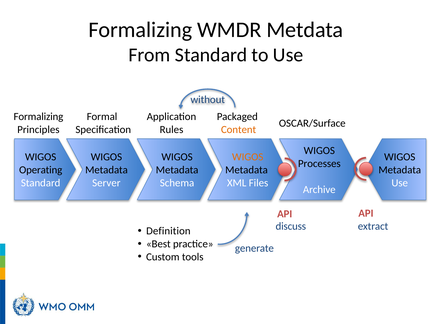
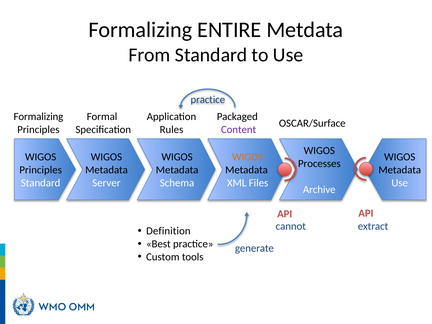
WMDR: WMDR -> ENTIRE (229, 30)
without: without -> practice (208, 100)
Content colour: orange -> purple (239, 130)
Operating: Operating -> Principles (41, 170)
discuss: discuss -> cannot (291, 226)
